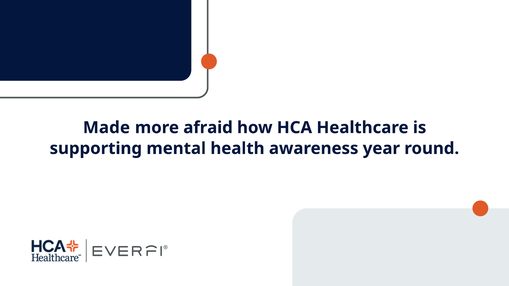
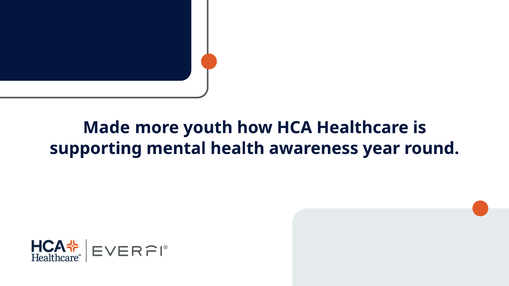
afraid: afraid -> youth (208, 128)
